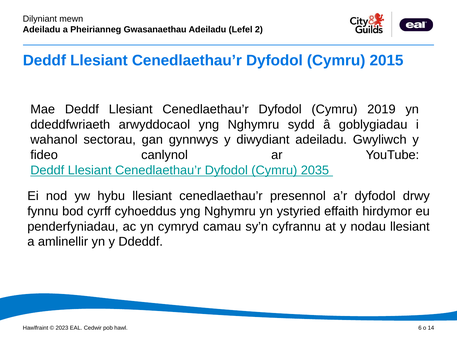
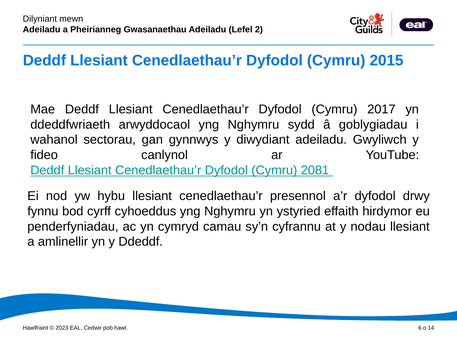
2019: 2019 -> 2017 (381, 109)
2035: 2035 -> 2081 (315, 170)
